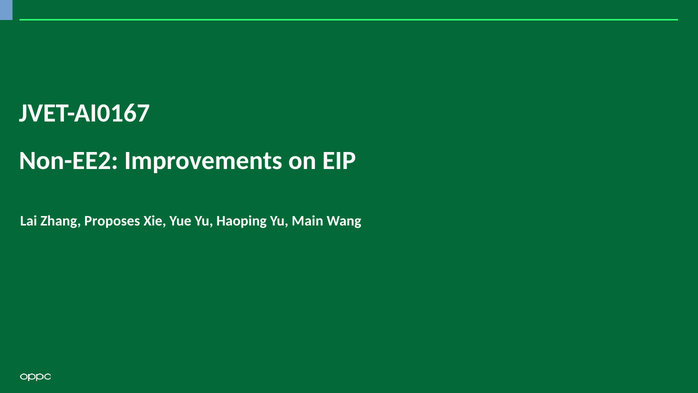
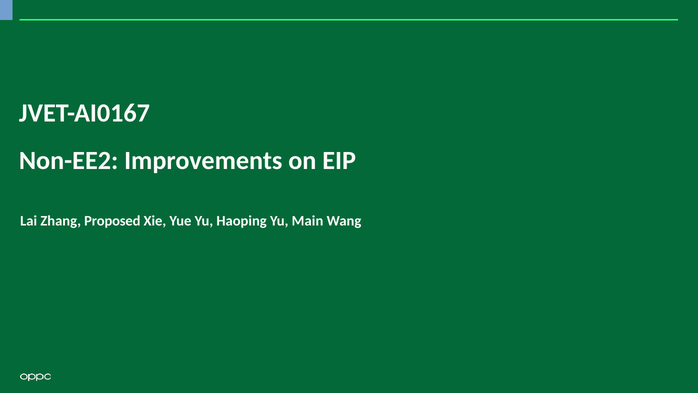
Proposes: Proposes -> Proposed (112, 221)
